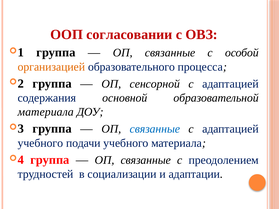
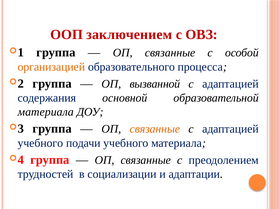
согласовании: согласовании -> заключением (129, 34)
сенсорной: сенсорной -> вызванной (155, 84)
связанные colour: blue -> orange (155, 129)
